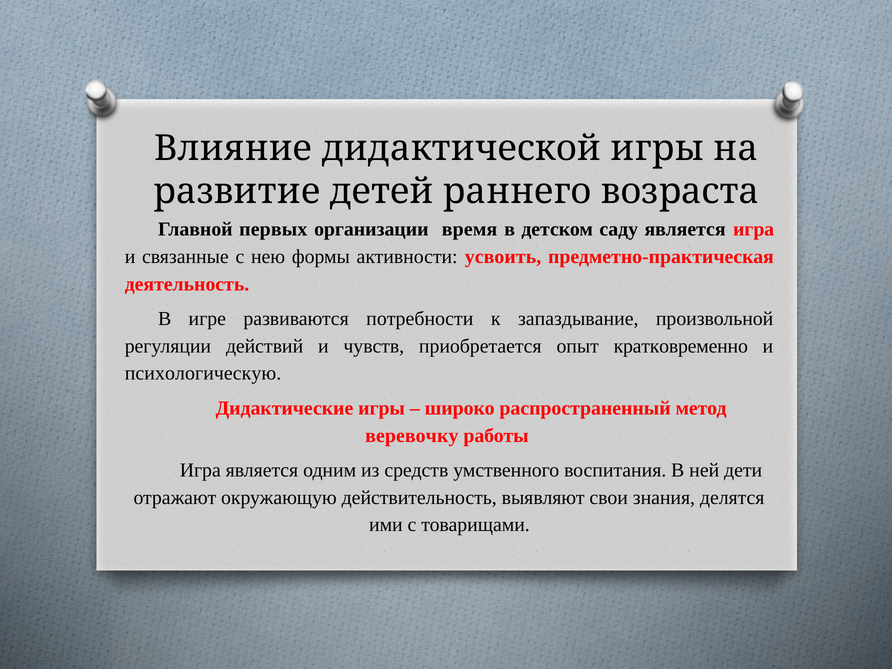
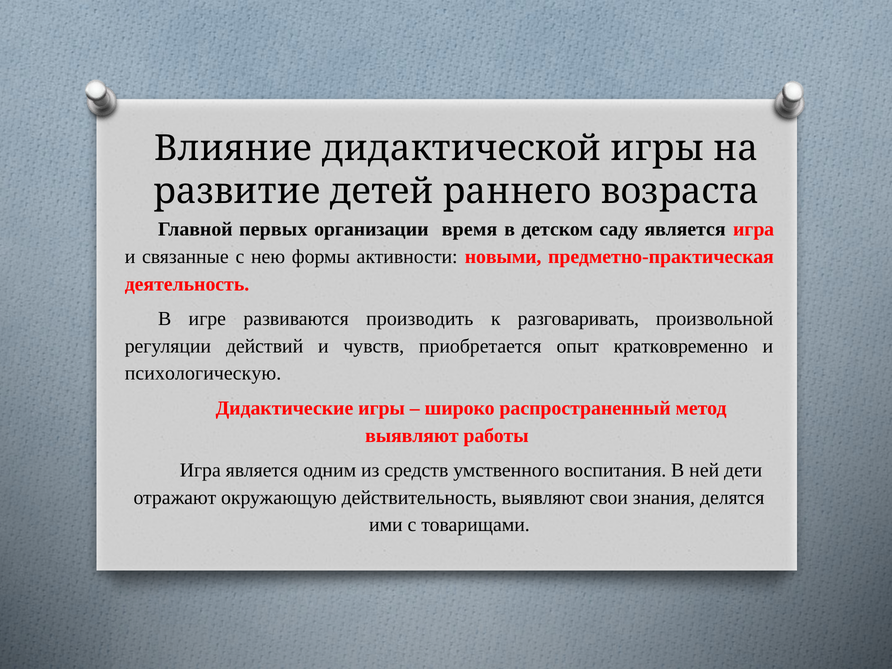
усвоить: усвоить -> новыми (503, 257)
потребности: потребности -> производить (420, 319)
запаздывание: запаздывание -> разговаривать (578, 319)
веревочку: веревочку -> выявляют (412, 435)
